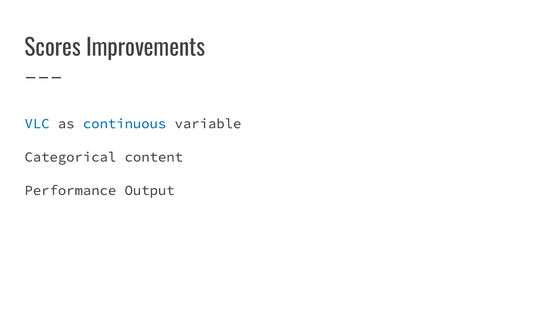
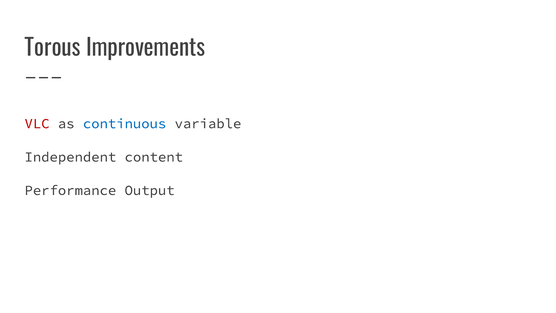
Scores: Scores -> Torous (53, 48)
VLC colour: blue -> red (37, 124)
Categorical: Categorical -> Independent (70, 157)
